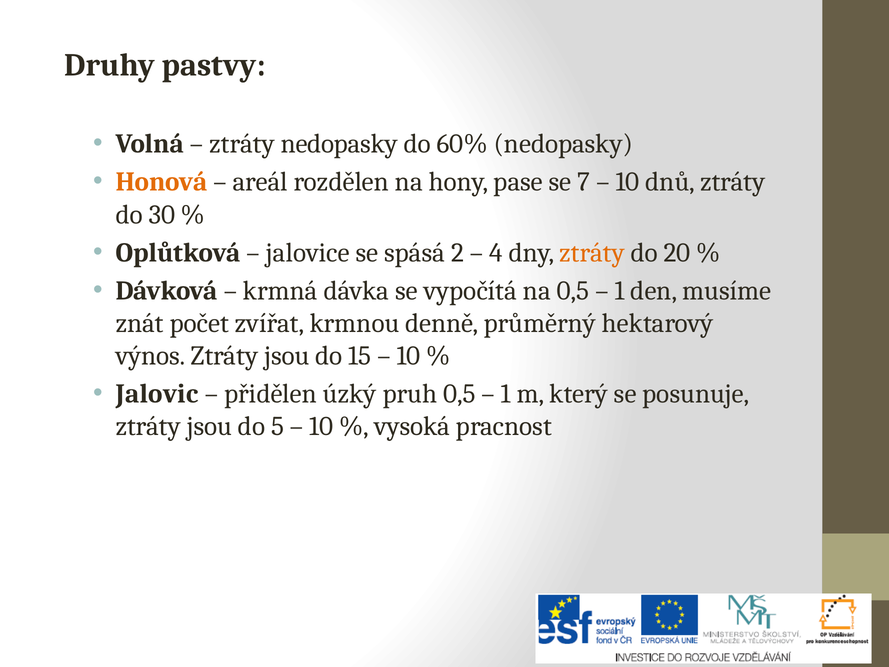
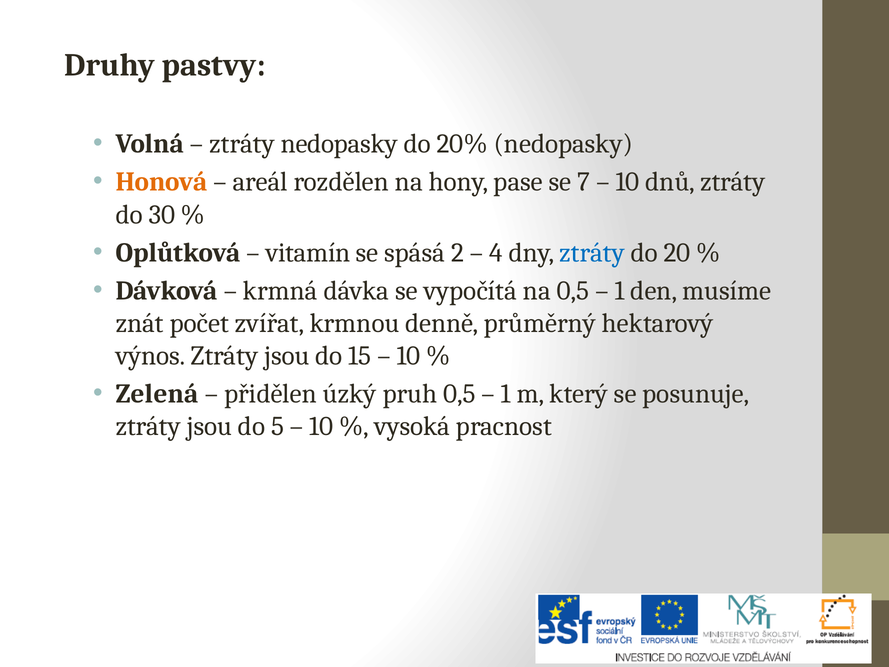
60%: 60% -> 20% (462, 144)
jalovice: jalovice -> vitamín (308, 253)
ztráty colour: orange -> blue (592, 253)
Jalovic: Jalovic -> Zelená (157, 394)
